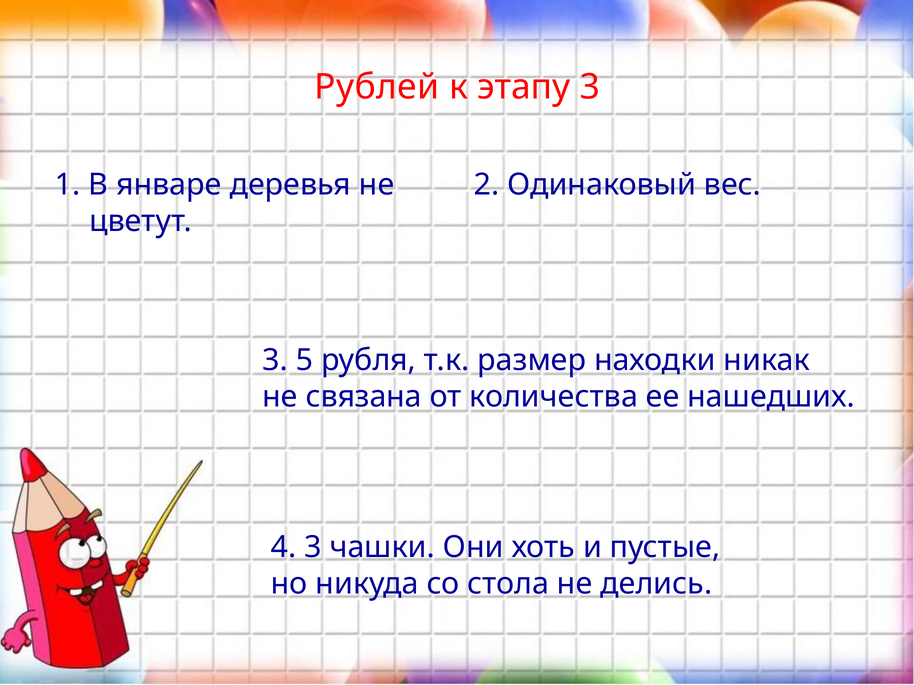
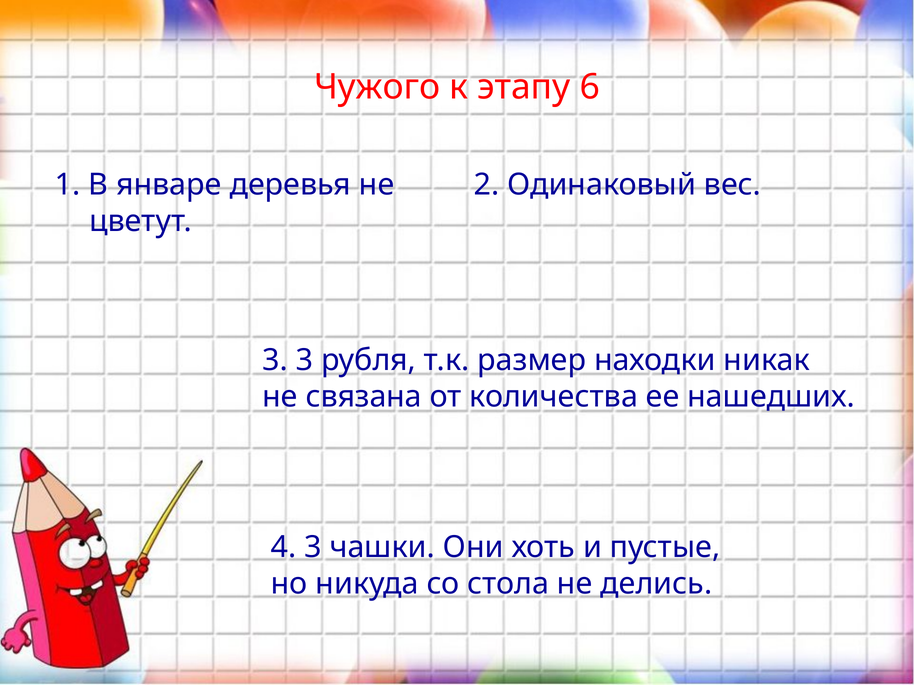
Рублей: Рублей -> Чужого (377, 87)
этапу 3: 3 -> 6 (590, 87)
3 5: 5 -> 3 (305, 360)
